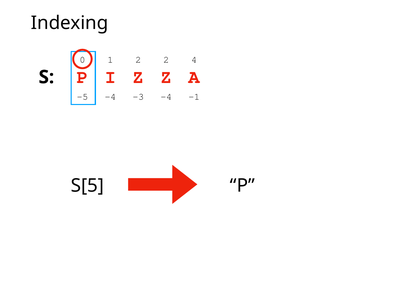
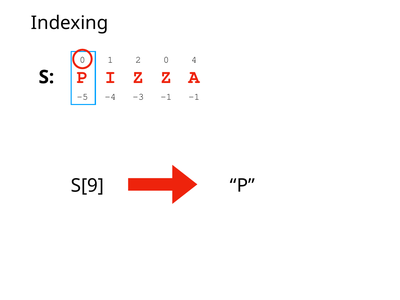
2 2: 2 -> 0 (166, 60)
-3 -4: -4 -> -1 (166, 97)
S[5: S[5 -> S[9 (87, 186)
